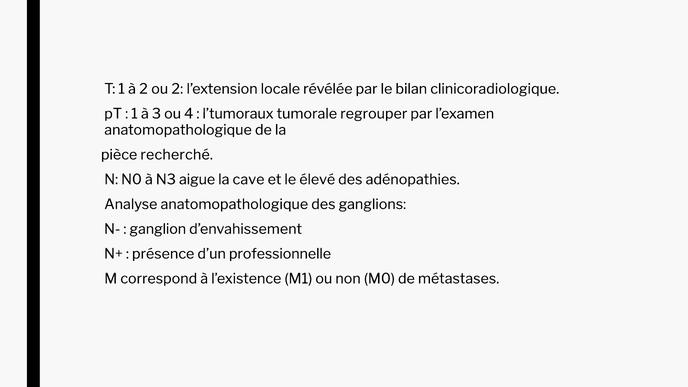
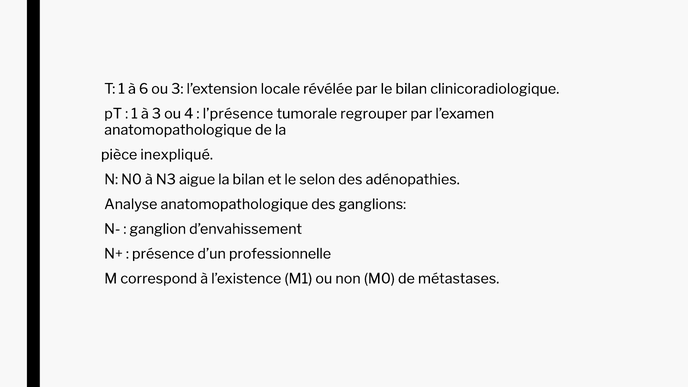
à 2: 2 -> 6 (144, 89)
ou 2: 2 -> 3 (177, 89)
l’tumoraux: l’tumoraux -> l’présence (238, 114)
recherché: recherché -> inexpliqué (177, 155)
la cave: cave -> bilan (248, 180)
élevé: élevé -> selon (317, 180)
